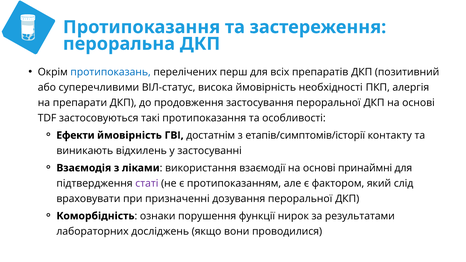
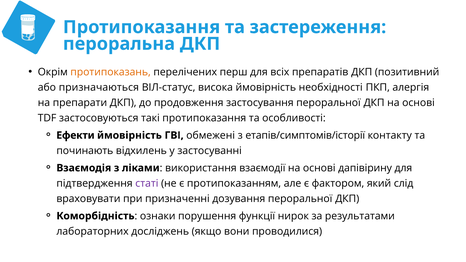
протипоказань colour: blue -> orange (111, 72)
суперечливими: суперечливими -> призначаються (99, 87)
достатнім: достатнім -> обмежені (211, 135)
виникають: виникають -> починають (85, 151)
принаймні: принаймні -> дапівірину (365, 168)
